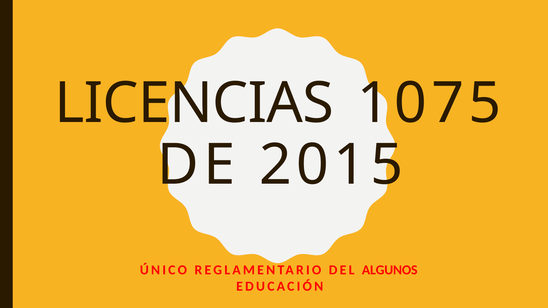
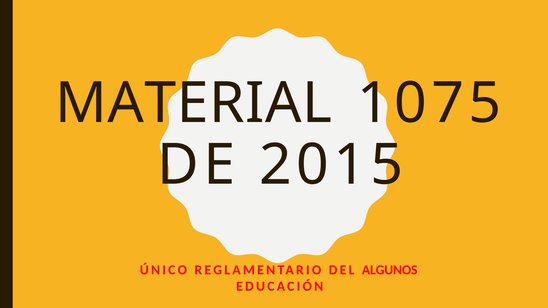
LICENCIAS: LICENCIAS -> MATERIAL (194, 103)
